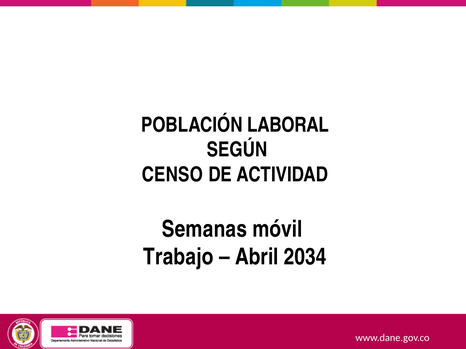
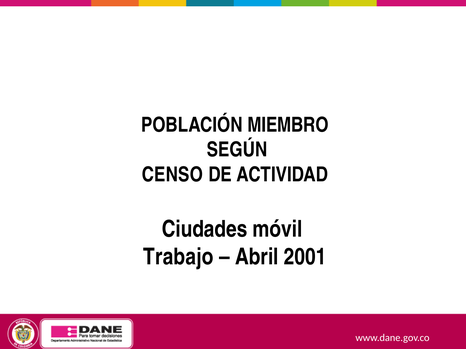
LABORAL: LABORAL -> MIEMBRO (288, 125)
Semanas: Semanas -> Ciudades (205, 229)
2034: 2034 -> 2001 (305, 257)
